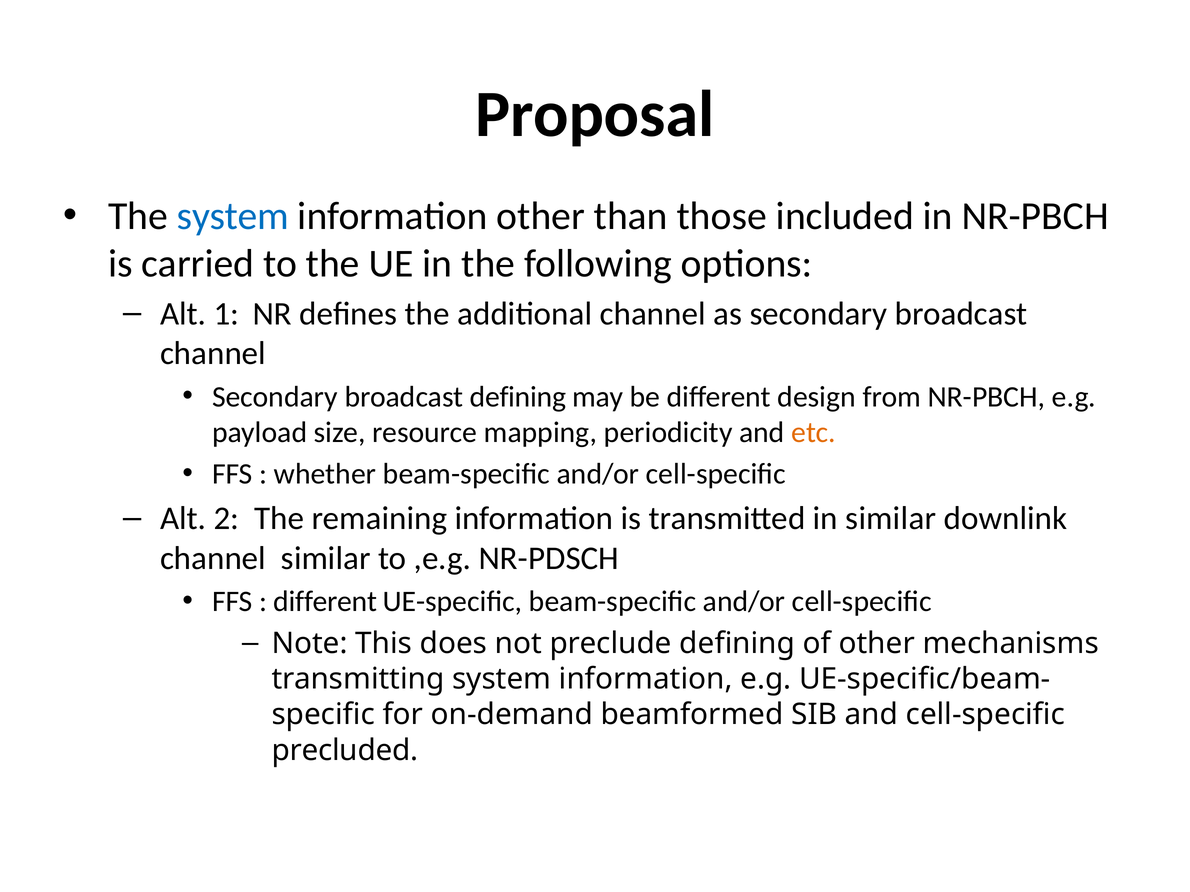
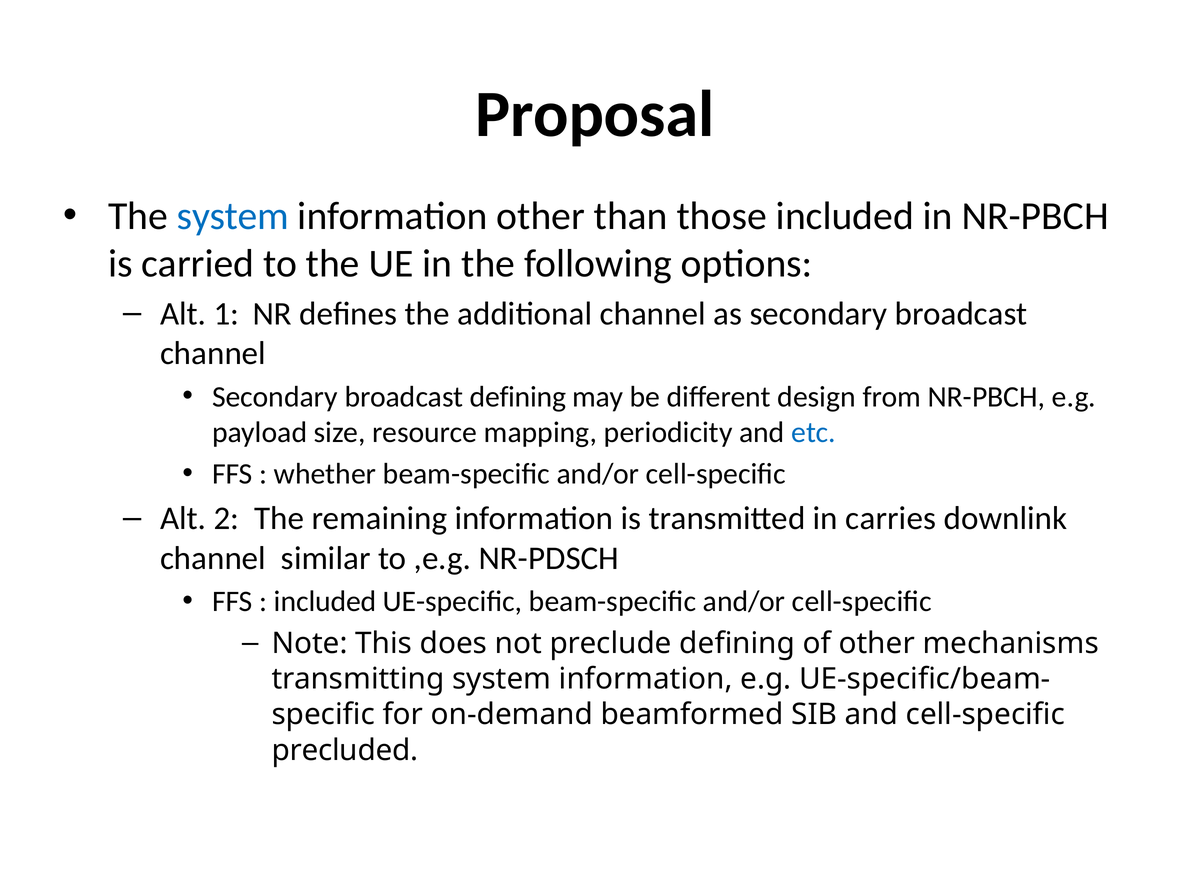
etc colour: orange -> blue (814, 433)
in similar: similar -> carries (891, 519)
different: different -> included (325, 602)
